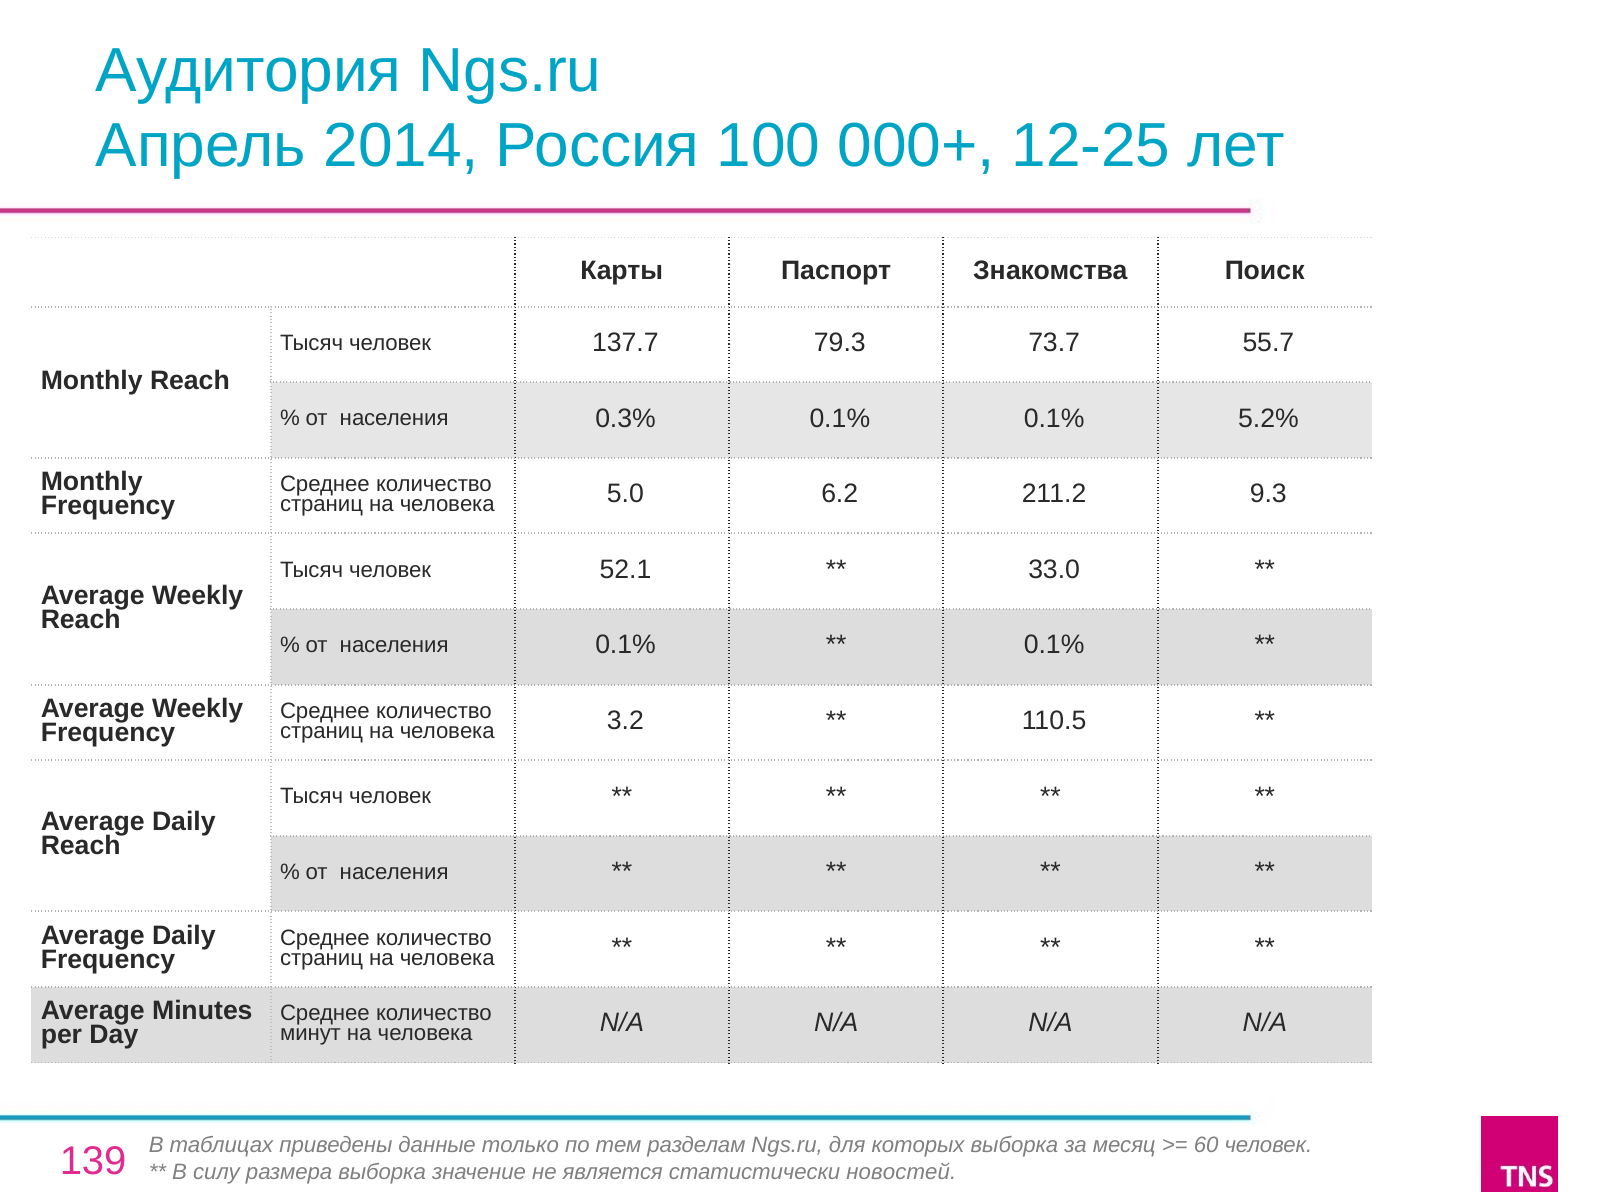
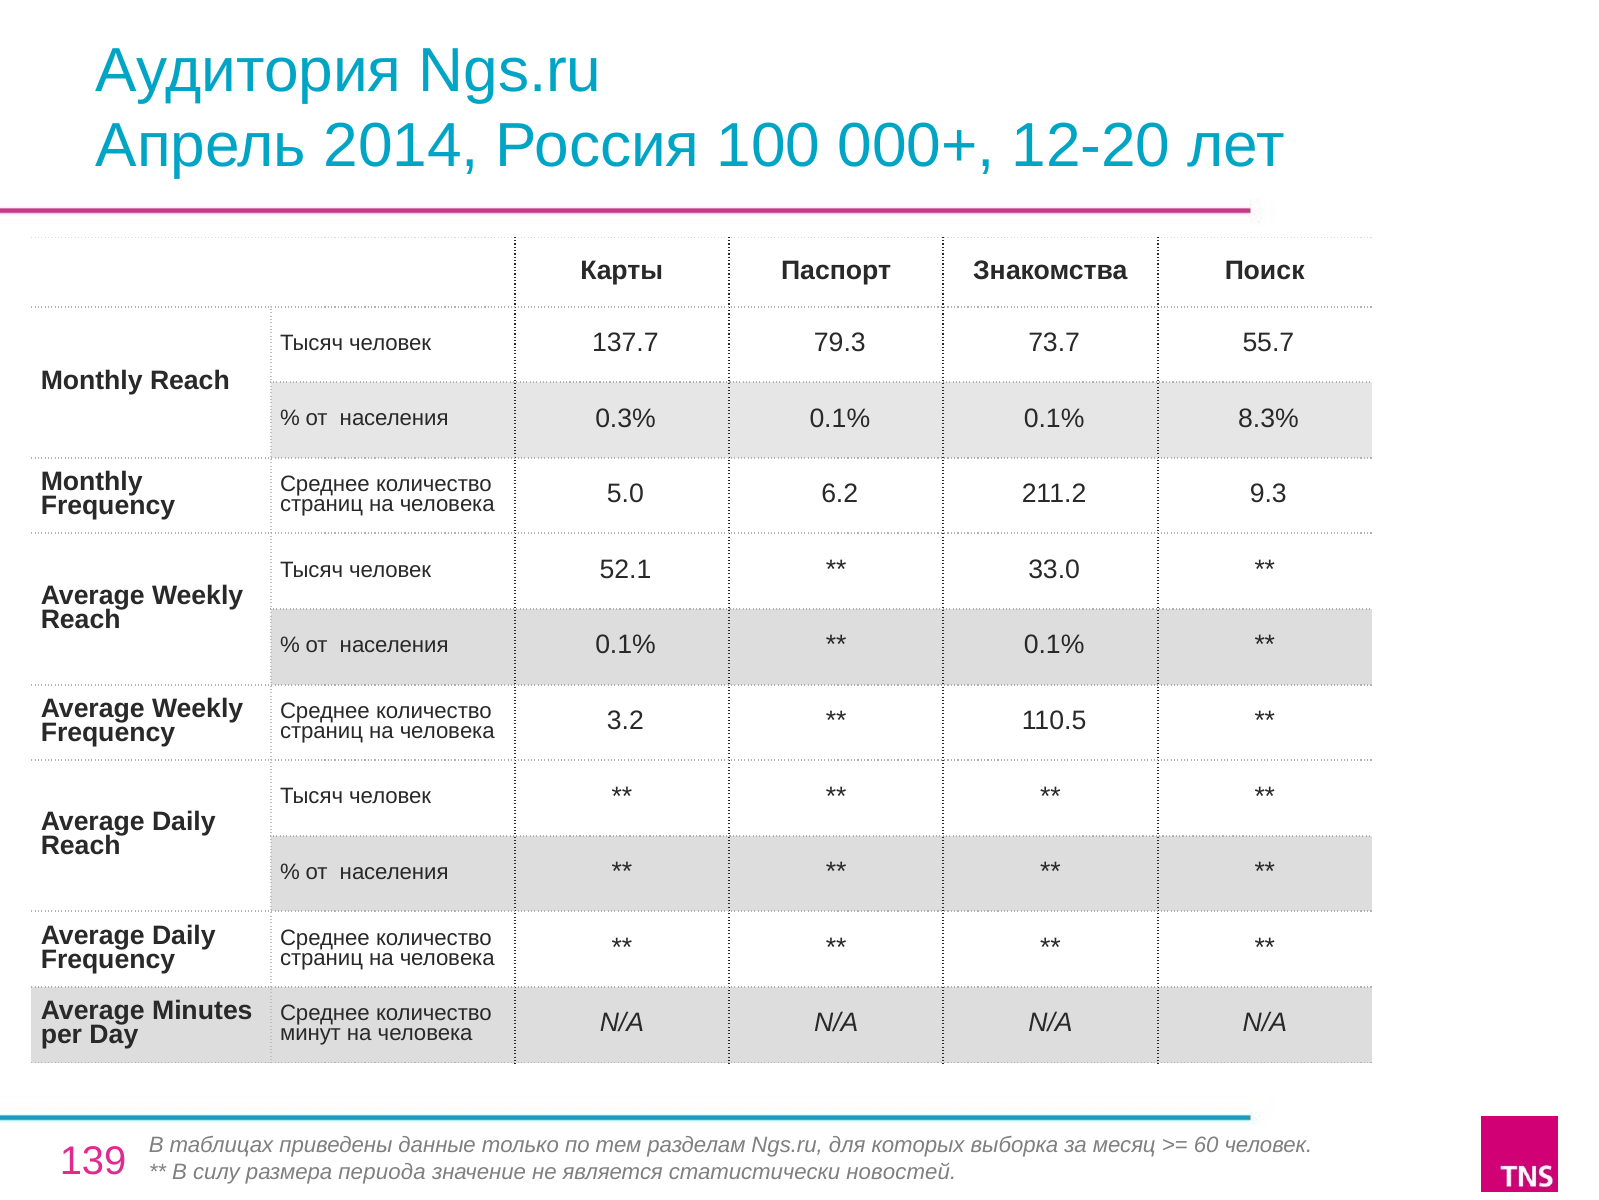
12-25: 12-25 -> 12-20 (1091, 146)
5.2%: 5.2% -> 8.3% (1268, 418)
размера выборка: выборка -> периода (382, 1171)
